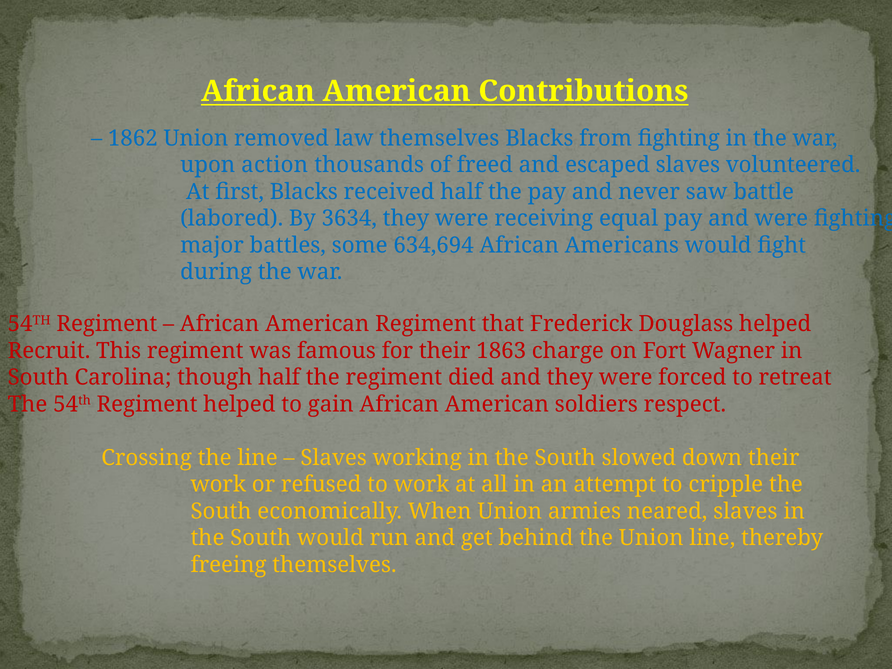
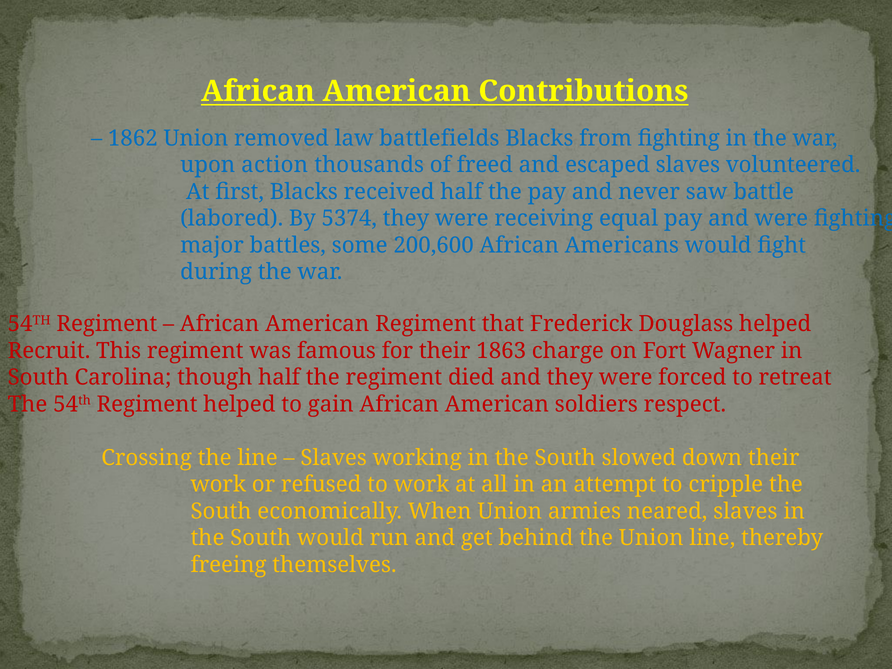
law themselves: themselves -> battlefields (439, 138)
3634: 3634 -> 5374 (349, 219)
634,694: 634,694 -> 200,600 (434, 245)
